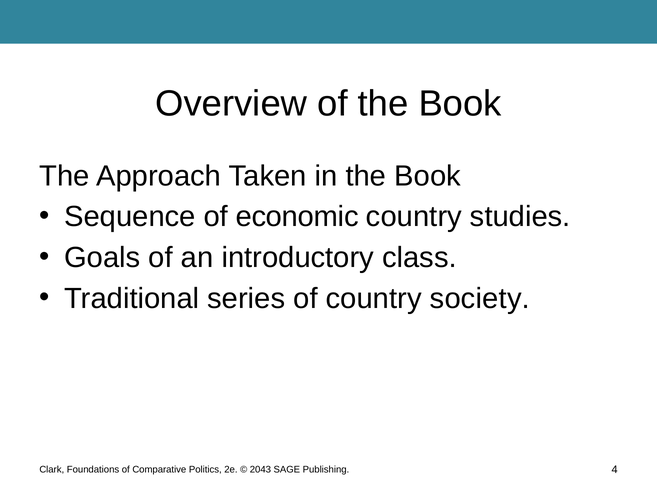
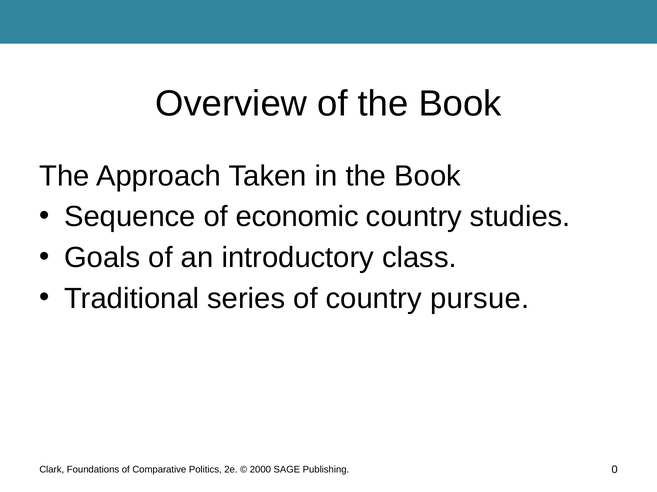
society: society -> pursue (480, 299)
2043: 2043 -> 2000 (260, 470)
4: 4 -> 0 (615, 471)
